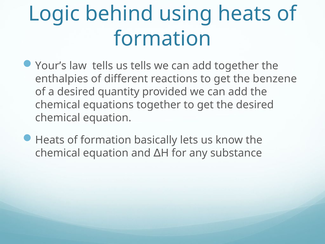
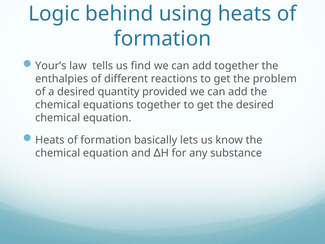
us tells: tells -> find (141, 66)
benzene: benzene -> problem (275, 79)
